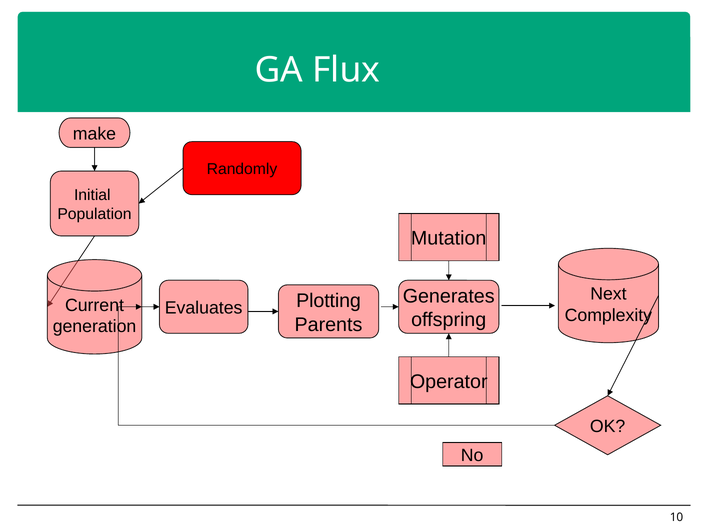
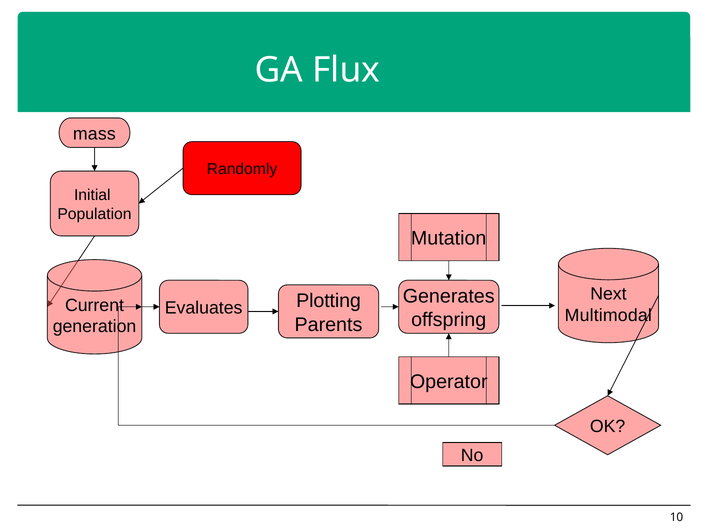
make: make -> mass (94, 134)
Complexity: Complexity -> Multimodal (608, 315)
